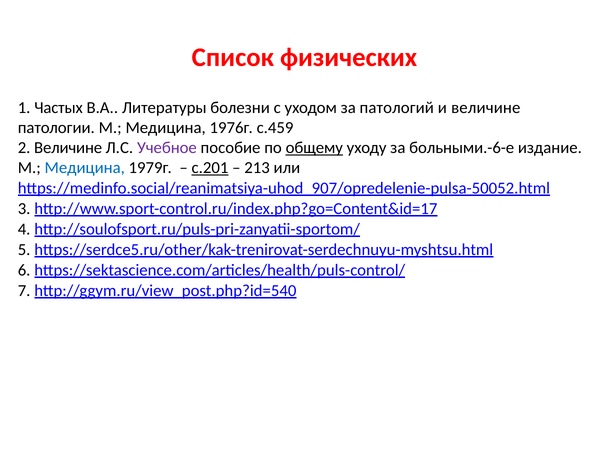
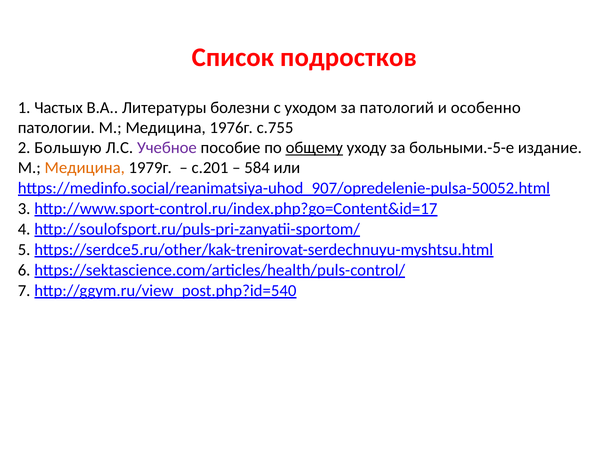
физических: физических -> подростков (348, 58)
и величине: величине -> особенно (486, 108)
с.459: с.459 -> с.755 (275, 128)
2 Величине: Величине -> Большую (68, 148)
больными.-6-е: больными.-6-е -> больными.-5-е (462, 148)
Медицина colour: blue -> orange (85, 168)
с.201 underline: present -> none (210, 168)
213: 213 -> 584 (257, 168)
